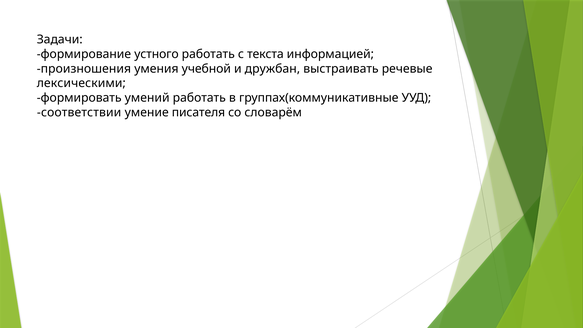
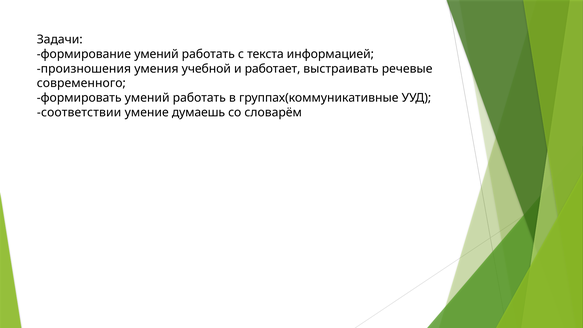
формирование устного: устного -> умений (156, 54)
дружбан: дружбан -> работает (273, 69)
лексическими: лексическими -> современного (81, 83)
писателя: писателя -> думаешь (198, 112)
